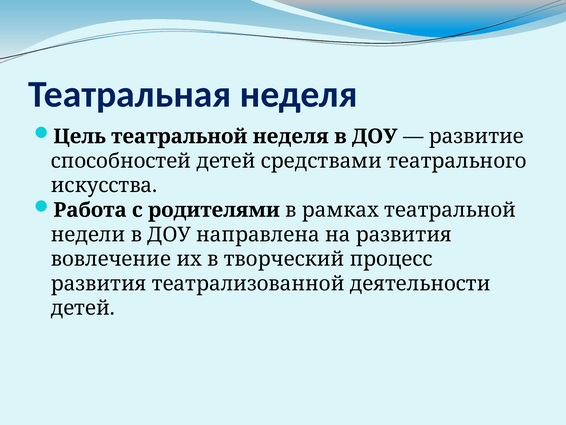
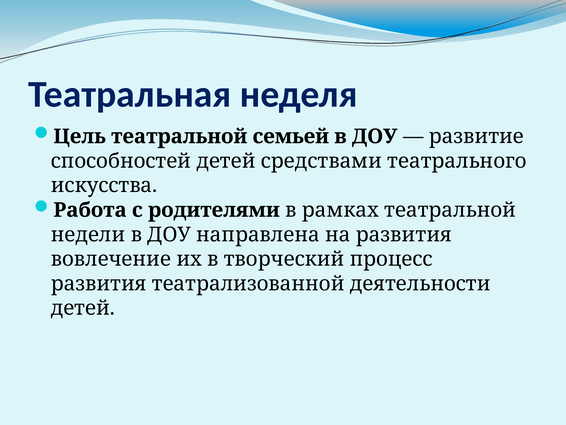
театральной неделя: неделя -> семьей (291, 136)
